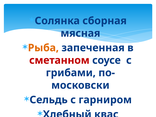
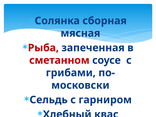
Рыба colour: orange -> red (43, 48)
